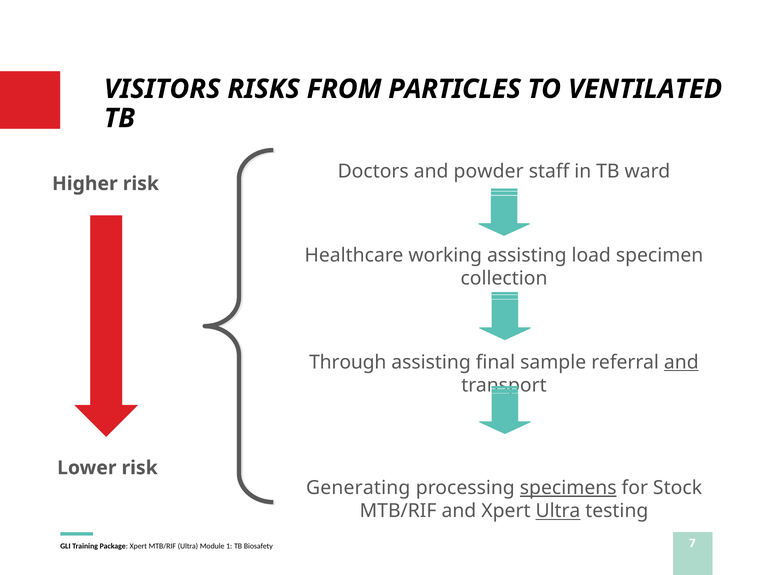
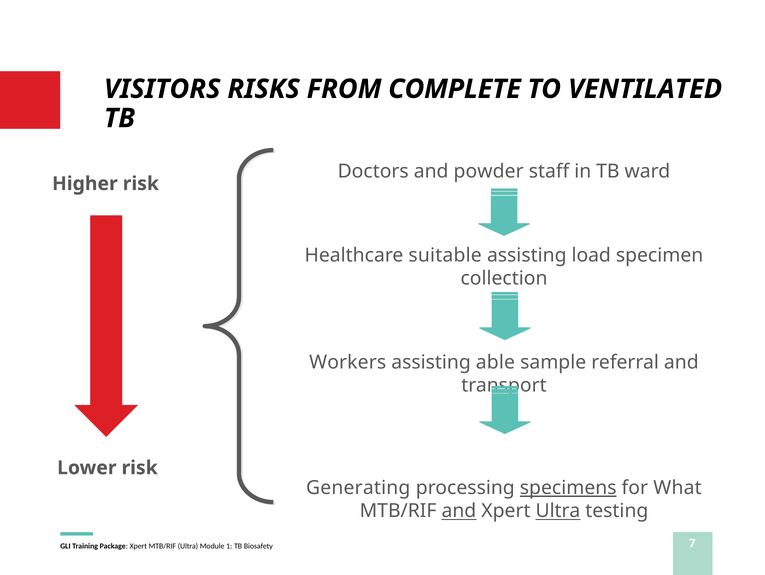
PARTICLES: PARTICLES -> COMPLETE (455, 89)
working: working -> suitable (445, 256)
Through: Through -> Workers (348, 363)
final: final -> able (495, 363)
and underline: present -> none (681, 363)
Stock: Stock -> What (678, 489)
and underline: none -> present (459, 512)
